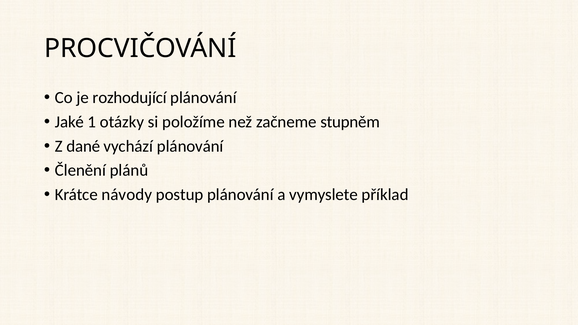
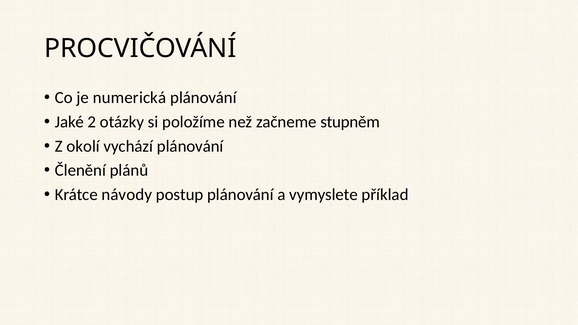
rozhodující: rozhodující -> numerická (129, 98)
1: 1 -> 2 (92, 122)
dané: dané -> okolí (83, 146)
